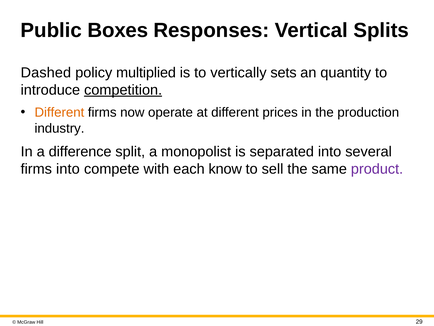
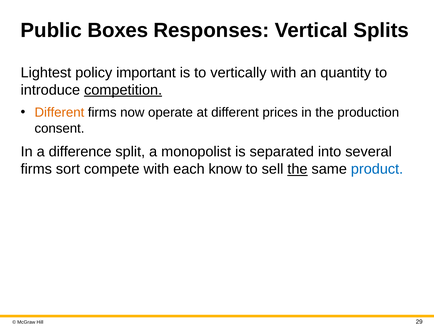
Dashed: Dashed -> Lightest (46, 72)
multiplied: multiplied -> important (146, 72)
vertically sets: sets -> with (283, 72)
industry: industry -> consent (59, 128)
firms into: into -> sort (68, 169)
the underline: none -> present (297, 169)
product colour: purple -> blue (377, 169)
